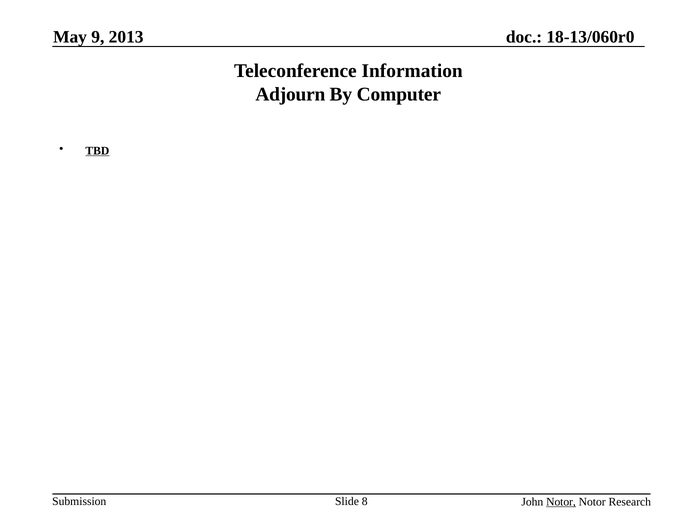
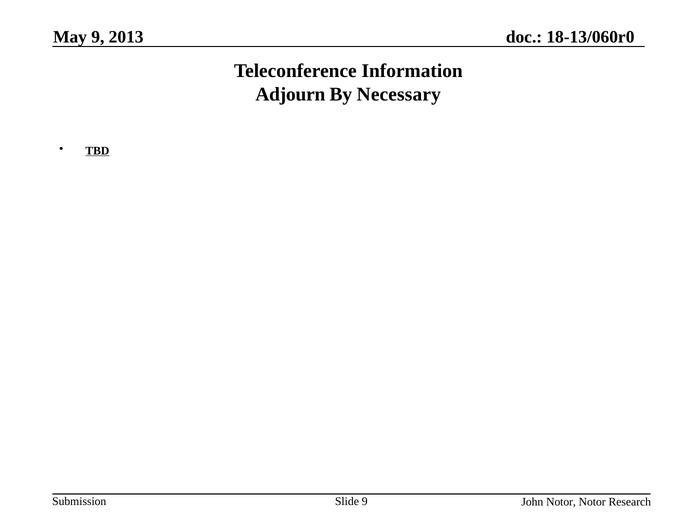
Computer: Computer -> Necessary (399, 94)
Notor underline: present -> none (561, 501)
Slide 8: 8 -> 9 (365, 501)
